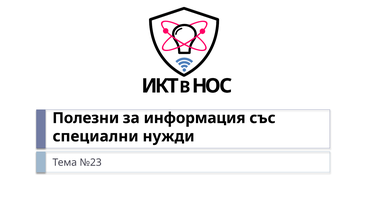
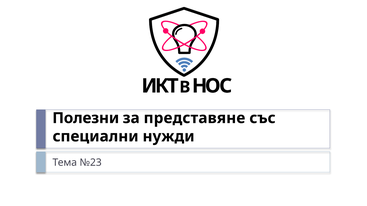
информация: информация -> представяне (194, 118)
